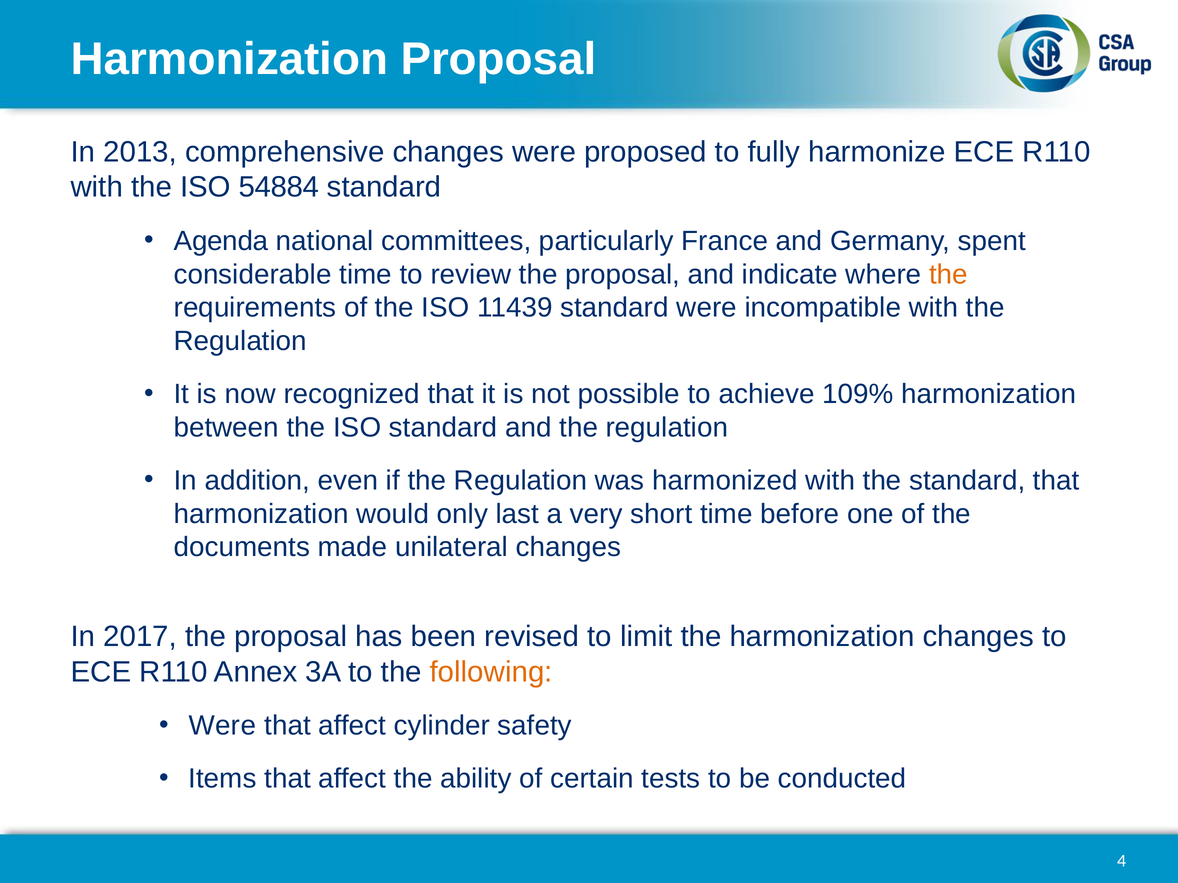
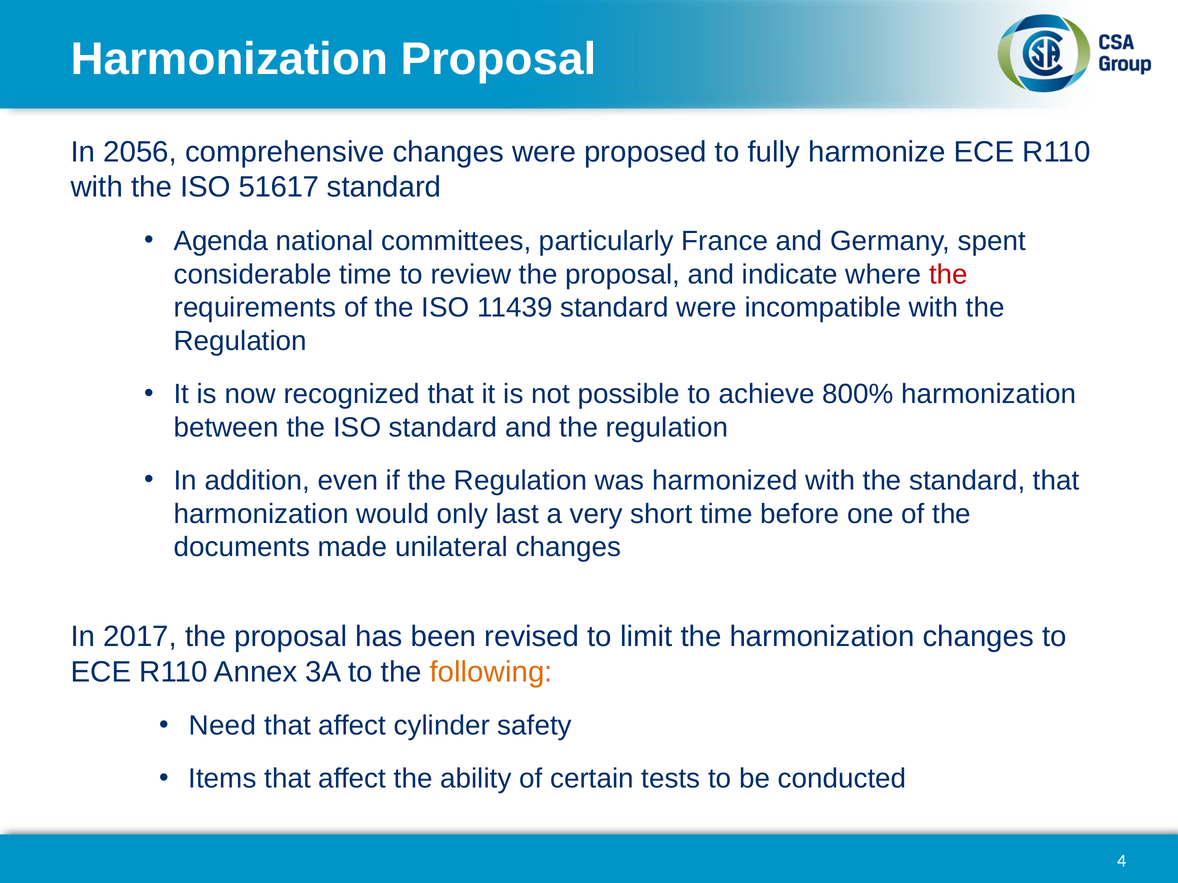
2013: 2013 -> 2056 (140, 152)
54884: 54884 -> 51617 (279, 187)
the colour: orange -> red (948, 275)
109%: 109% -> 800% (858, 394)
Were: Were -> Need (222, 726)
